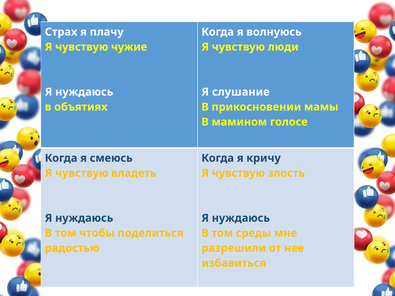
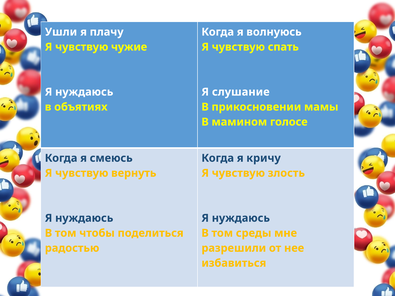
Страх: Страх -> Ушли (61, 32)
люди: люди -> спать (283, 47)
владеть: владеть -> вернуть (134, 173)
